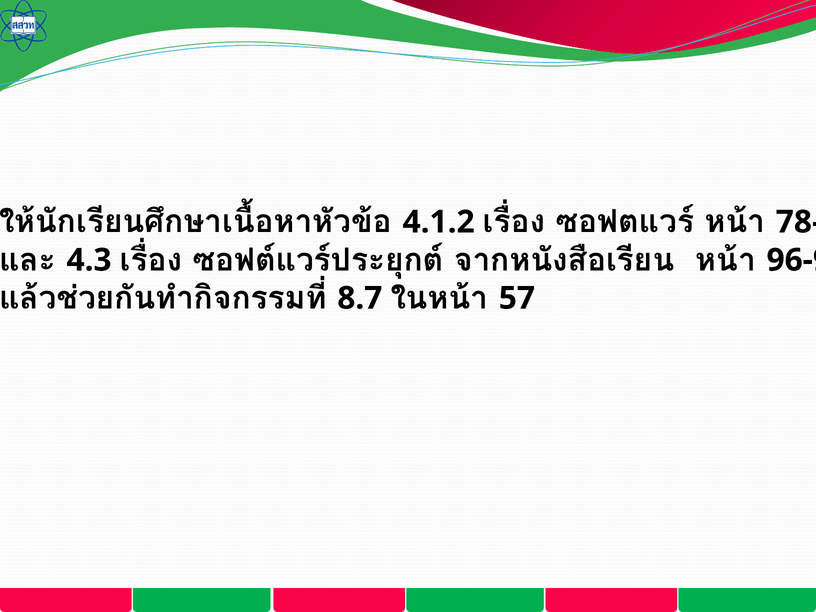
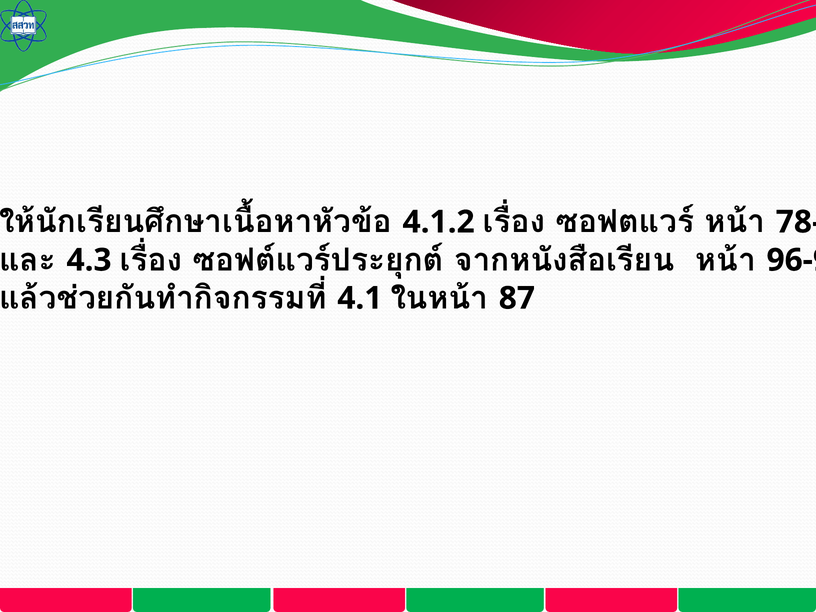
8.7: 8.7 -> 4.1 (360, 298)
57: 57 -> 87 (517, 298)
